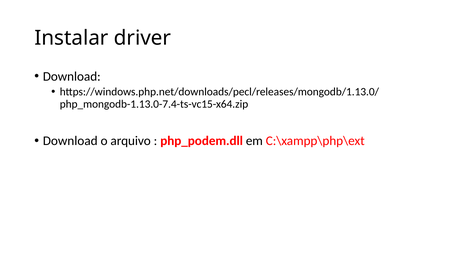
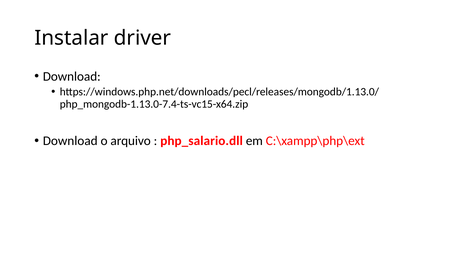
php_podem.dll: php_podem.dll -> php_salario.dll (202, 141)
